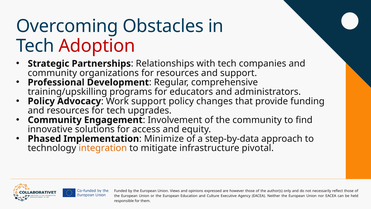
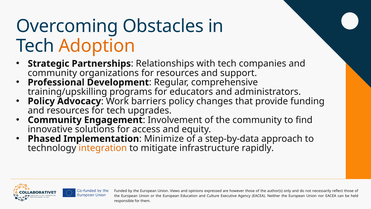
Adoption colour: red -> orange (97, 46)
Work support: support -> barriers (149, 101)
pivotal: pivotal -> rapidly (258, 148)
